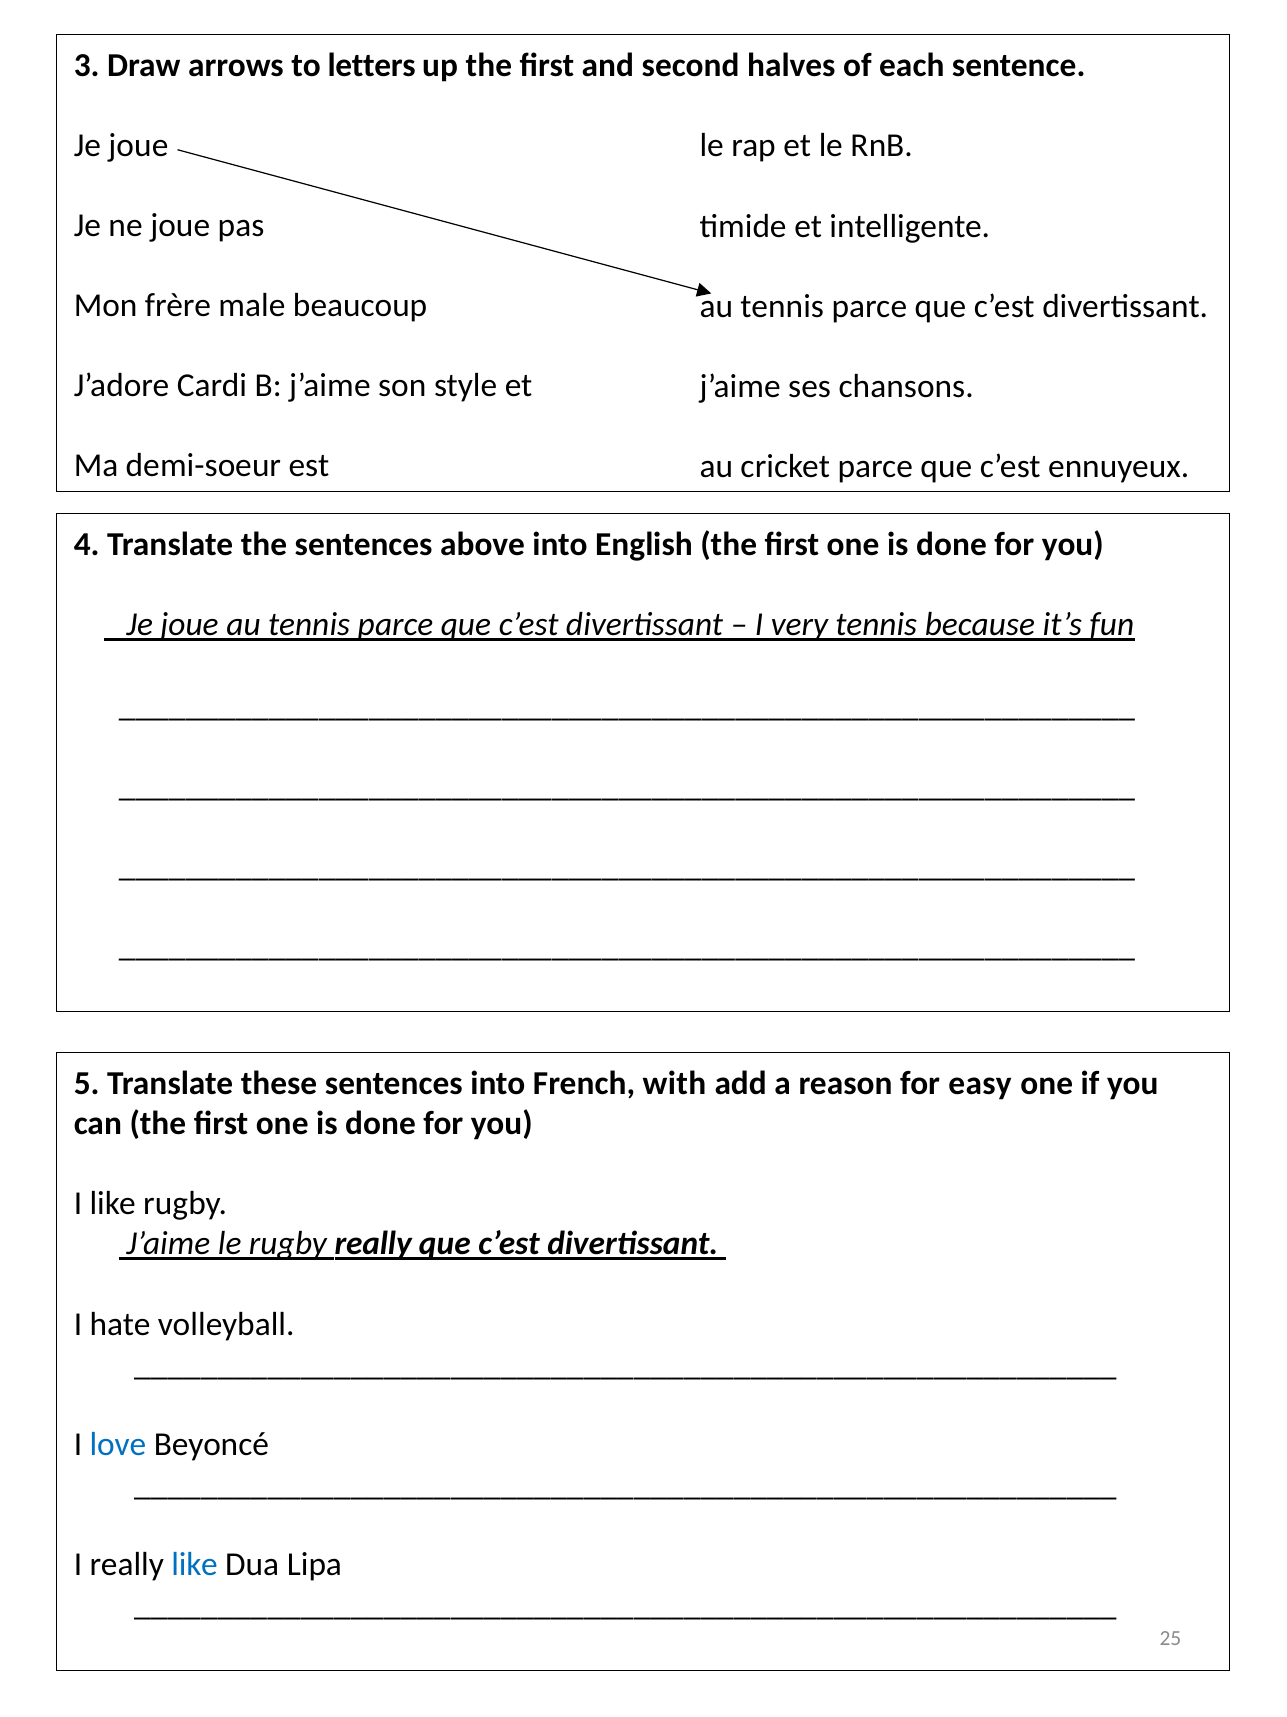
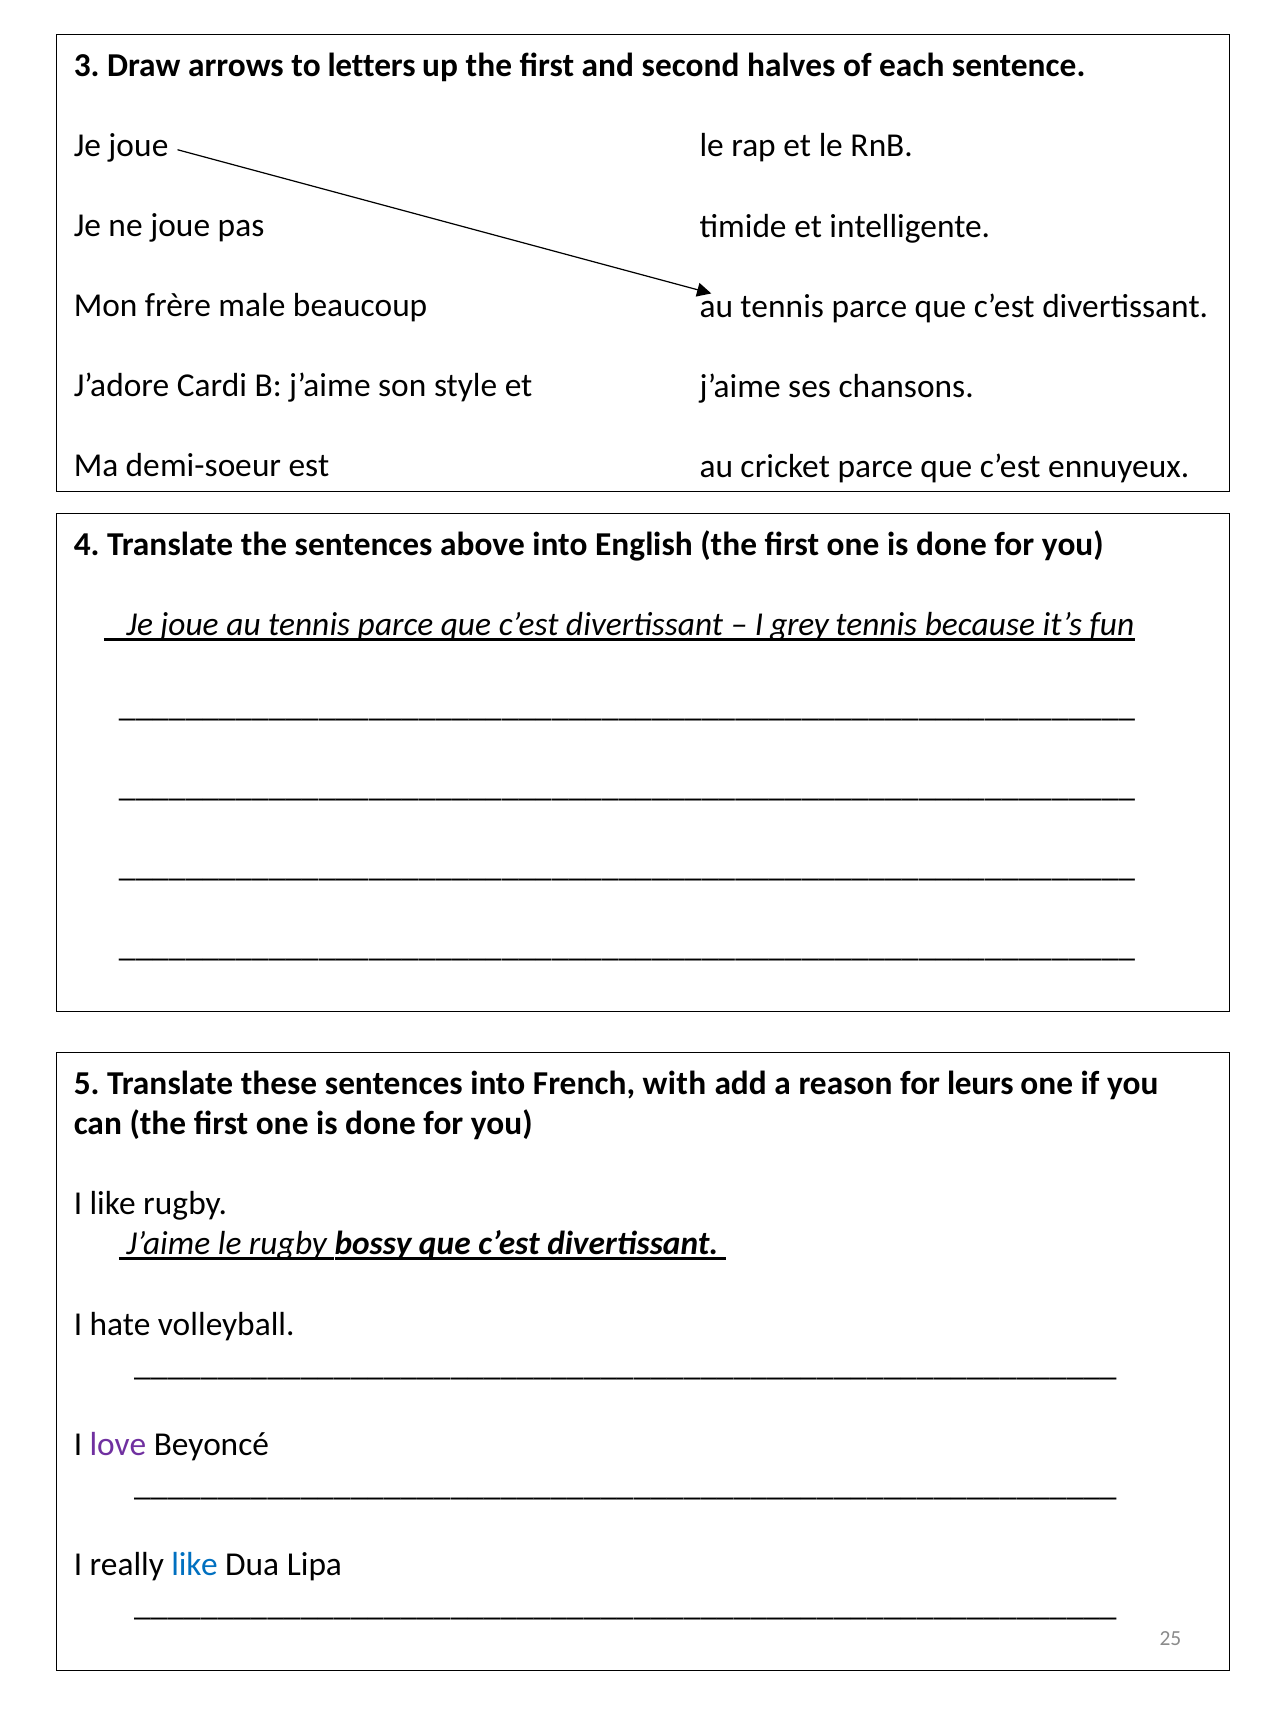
very: very -> grey (800, 625)
easy: easy -> leurs (980, 1083)
rugby really: really -> bossy (373, 1243)
love colour: blue -> purple (118, 1443)
